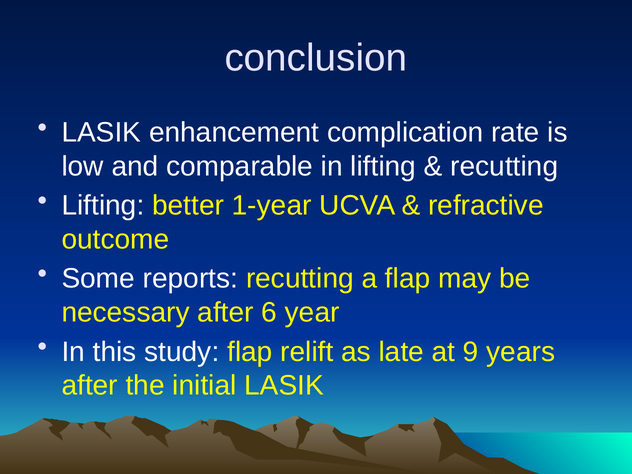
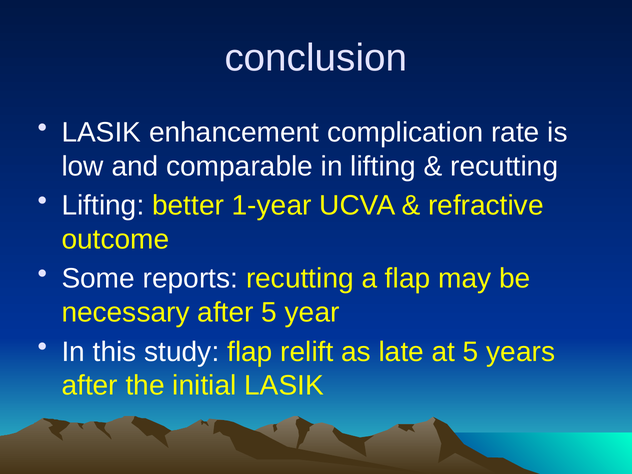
after 6: 6 -> 5 (269, 312)
at 9: 9 -> 5 (471, 352)
